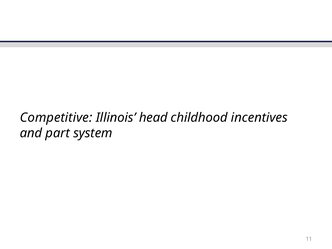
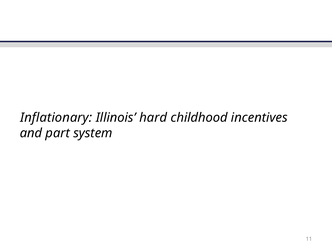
Competitive: Competitive -> Inflationary (56, 118)
head: head -> hard (153, 118)
